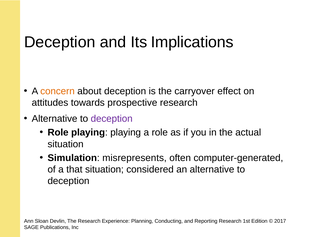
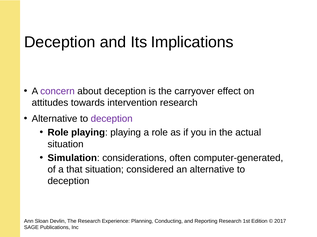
concern colour: orange -> purple (58, 91)
prospective: prospective -> intervention (132, 103)
misrepresents: misrepresents -> considerations (135, 158)
